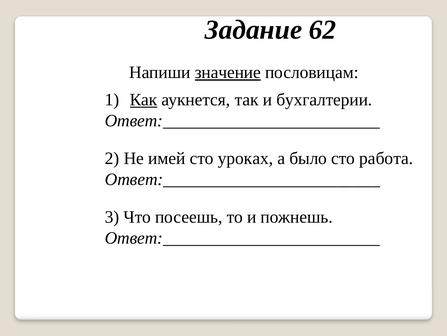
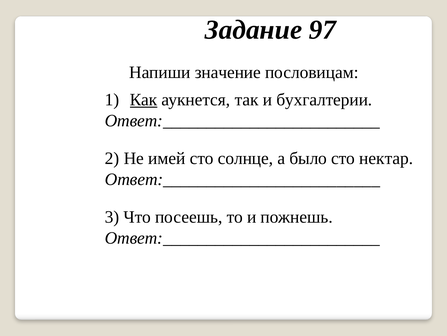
62: 62 -> 97 (323, 30)
значение underline: present -> none (228, 72)
уроках: уроках -> солнце (246, 158)
работа: работа -> нектар (386, 158)
